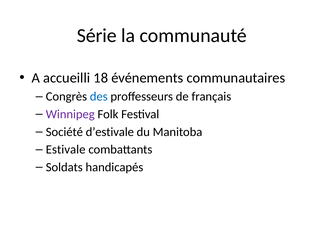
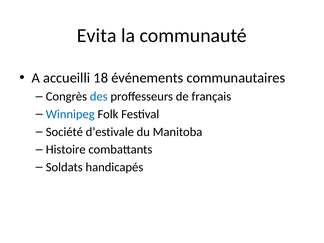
Série: Série -> Evita (97, 36)
Winnipeg colour: purple -> blue (70, 114)
Estivale: Estivale -> Histoire (66, 150)
